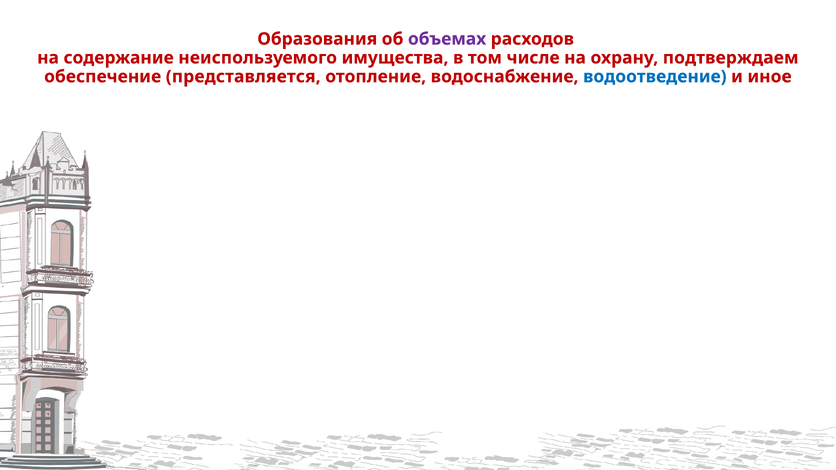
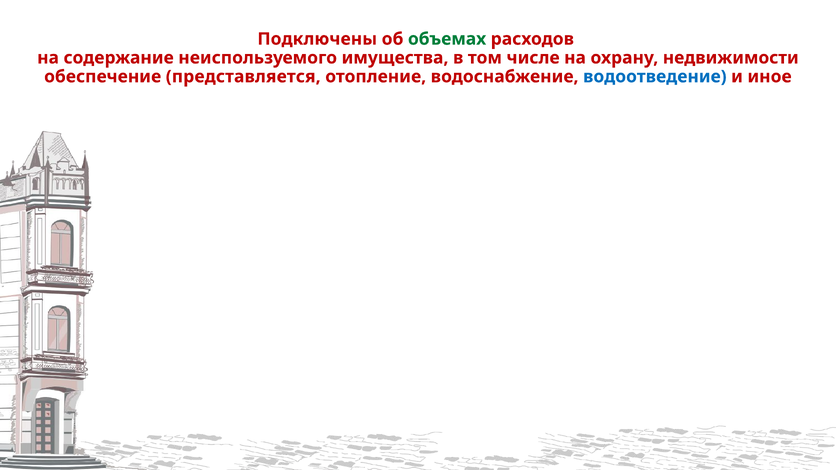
Образования: Образования -> Подключены (317, 39)
объемах colour: purple -> green (447, 39)
подтверждаем: подтверждаем -> недвижимости (731, 58)
